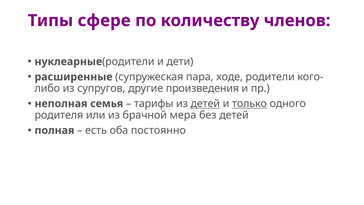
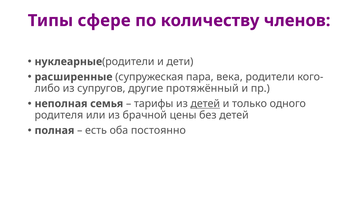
ходе: ходе -> века (230, 77)
произведения: произведения -> протяжённый (202, 88)
только underline: present -> none (249, 104)
мера: мера -> цены (183, 115)
